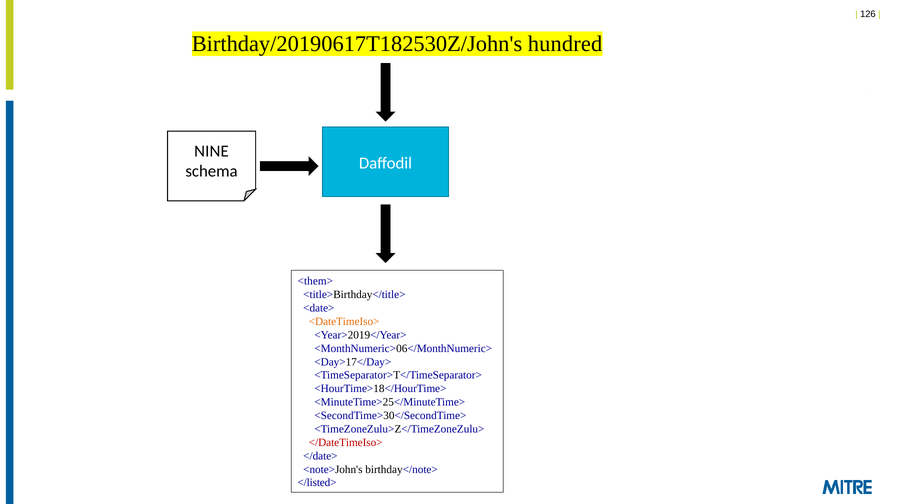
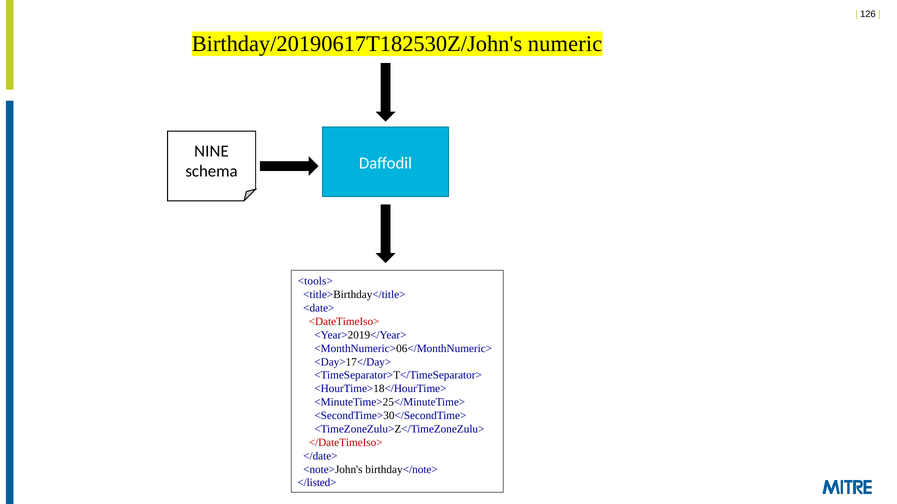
hundred: hundred -> numeric (565, 44)
<them>: <them> -> <tools> (315, 282)
<DateTimeIso> colour: orange -> red (344, 322)
